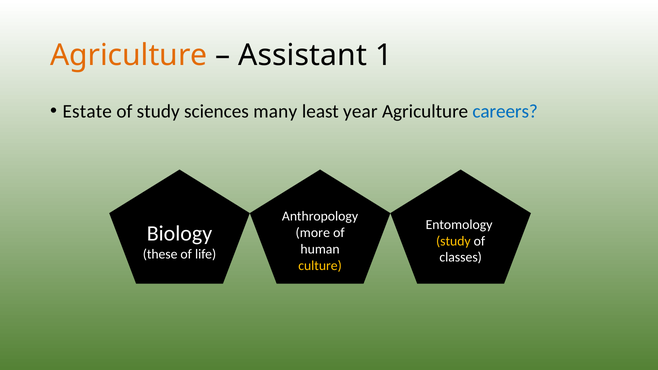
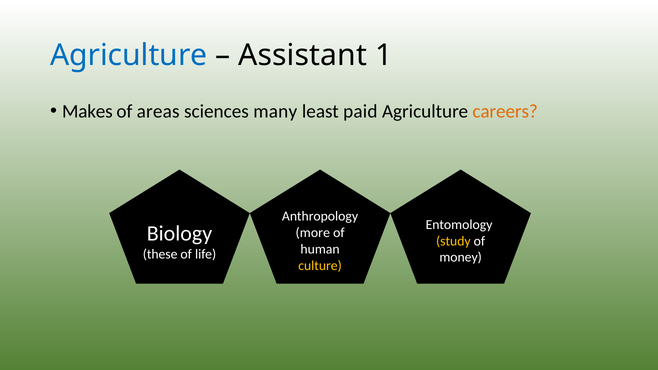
Agriculture colour: orange -> blue (129, 55)
Estate: Estate -> Makes (87, 111)
of study: study -> areas (158, 111)
year: year -> paid (360, 111)
careers colour: blue -> orange (505, 111)
classes: classes -> money (461, 258)
